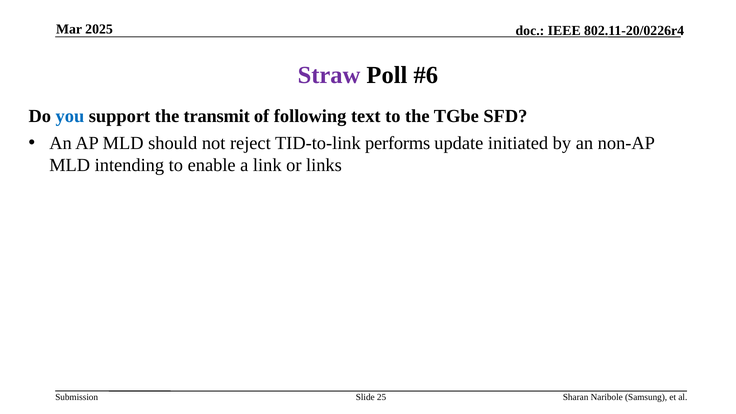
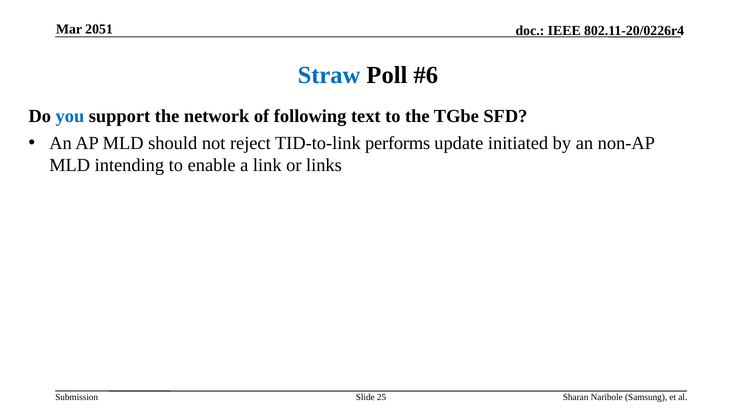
2025: 2025 -> 2051 (99, 29)
Straw colour: purple -> blue (329, 75)
transmit: transmit -> network (217, 116)
